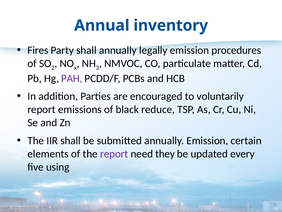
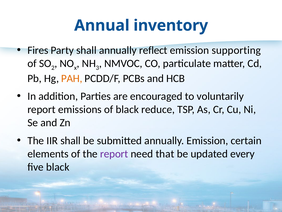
legally: legally -> reflect (153, 50)
procedures: procedures -> supporting (236, 50)
PAH colour: purple -> orange (72, 78)
they: they -> that (165, 153)
five using: using -> black (58, 167)
